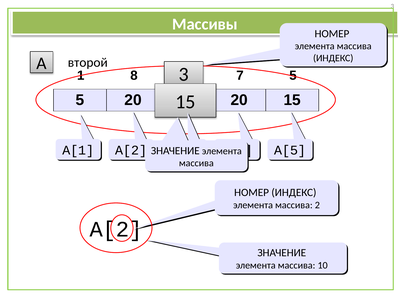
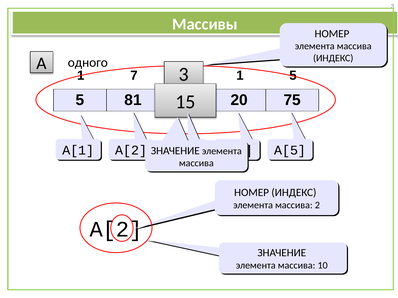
второй: второй -> одного (88, 63)
8: 8 -> 7 (134, 76)
7: 7 -> 1 (240, 76)
5 20: 20 -> 81 (133, 100)
15: 15 -> 75 (292, 100)
